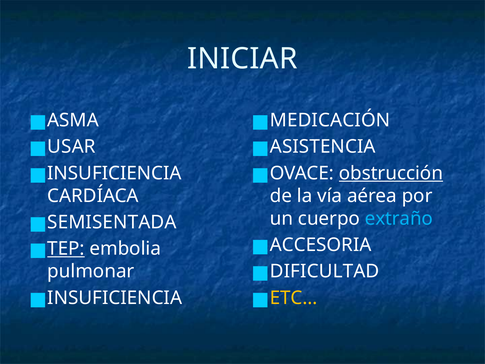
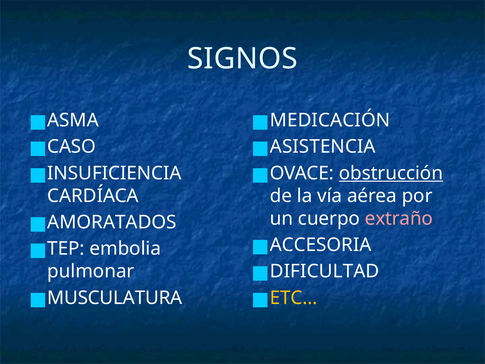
INICIAR: INICIAR -> SIGNOS (242, 59)
USAR: USAR -> CASO (72, 147)
extraño colour: light blue -> pink (399, 218)
SEMISENTADA: SEMISENTADA -> AMORATADOS (112, 222)
TEP underline: present -> none (66, 248)
INSUFICIENCIA: INSUFICIENCIA -> MUSCULATURA (115, 298)
